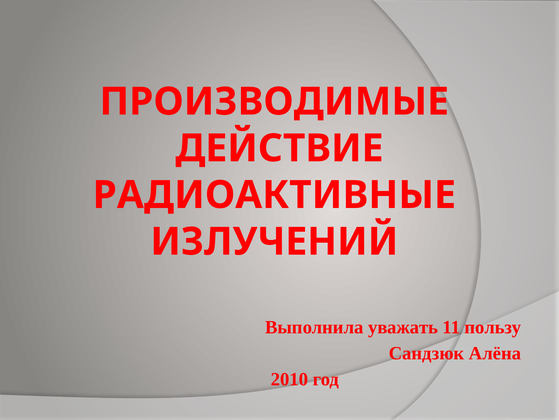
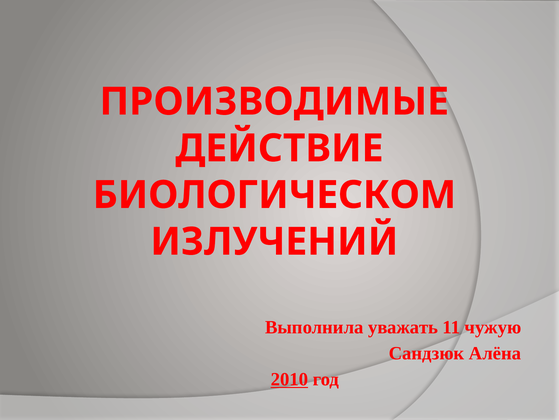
РАДИОАКТИВНЫЕ: РАДИОАКТИВНЫЕ -> БИОЛОГИЧЕСКОМ (274, 195)
пользу: пользу -> чужую (493, 327)
2010 underline: none -> present (289, 379)
